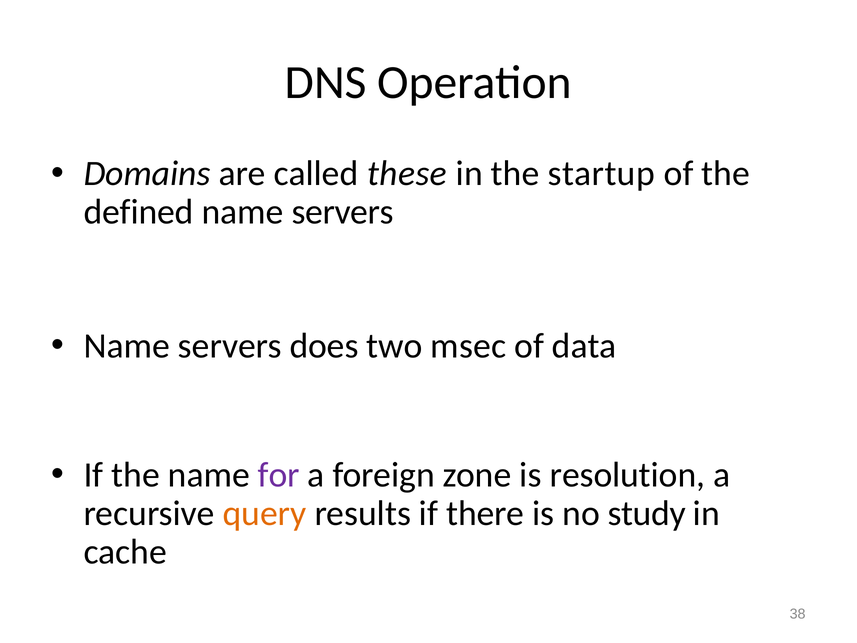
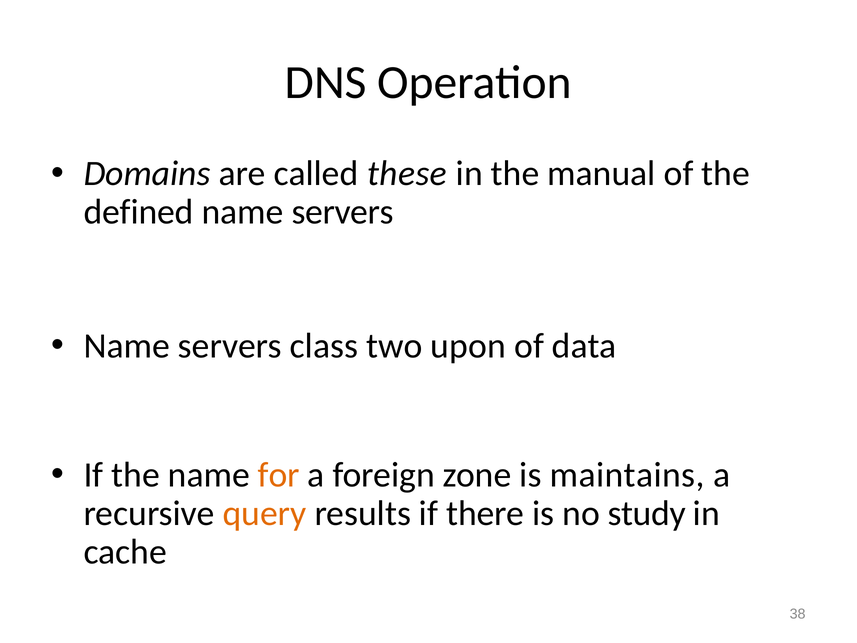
startup: startup -> manual (602, 173)
does: does -> class (324, 346)
msec: msec -> upon (468, 346)
for colour: purple -> orange (279, 475)
resolution: resolution -> maintains (627, 475)
